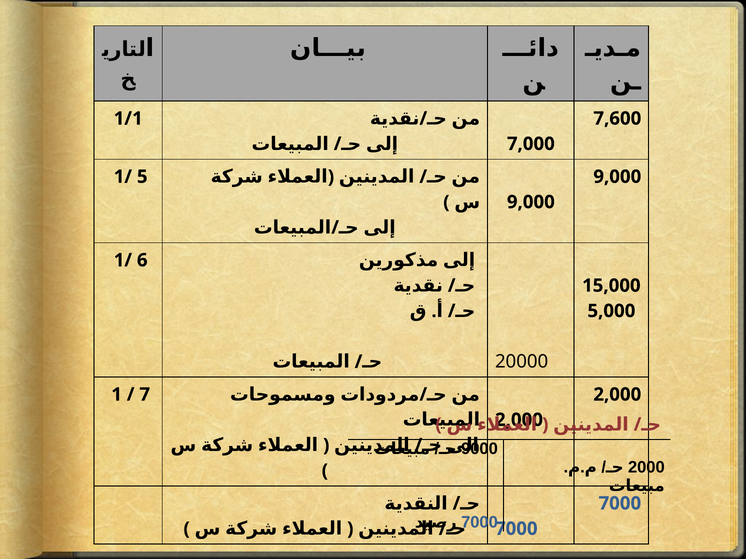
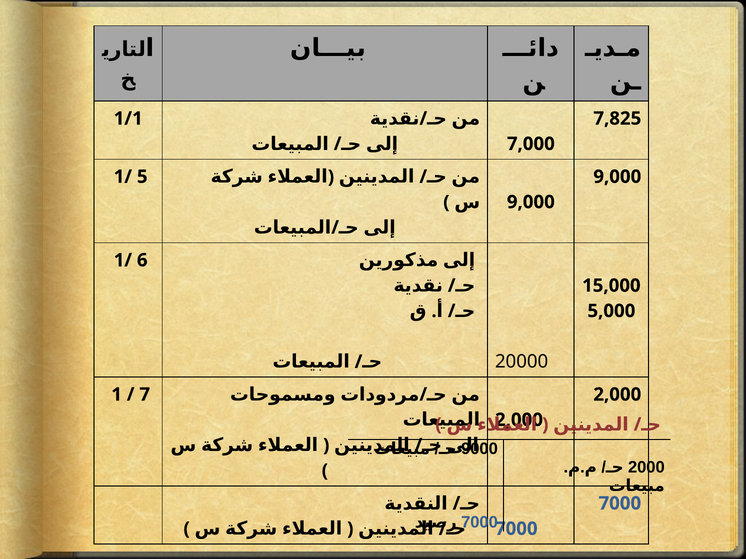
7,600: 7,600 -> 7,825 (617, 119)
